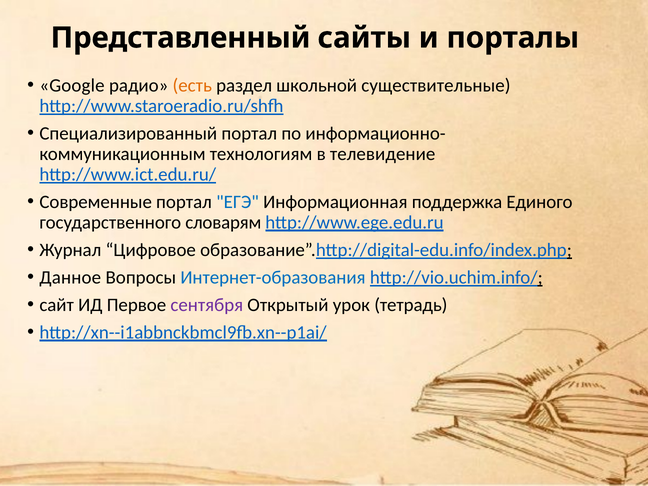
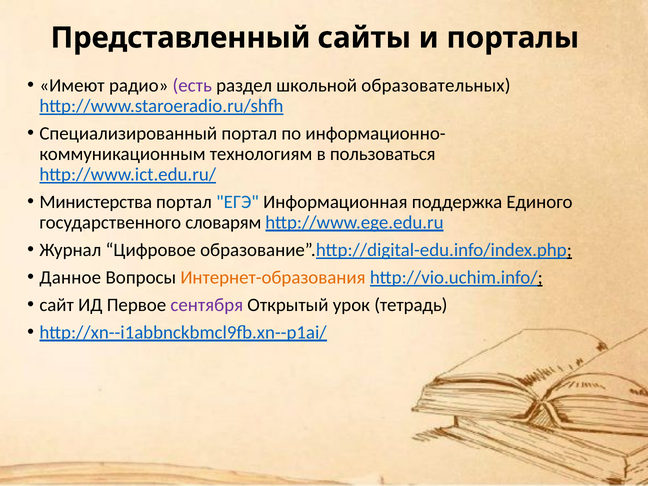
Google: Google -> Имеют (72, 85)
есть colour: orange -> purple (192, 85)
существительные: существительные -> образовательных (436, 85)
телевидение: телевидение -> пользоваться (383, 154)
Современные: Современные -> Министерства (96, 202)
Интернет-образования colour: blue -> orange (273, 278)
